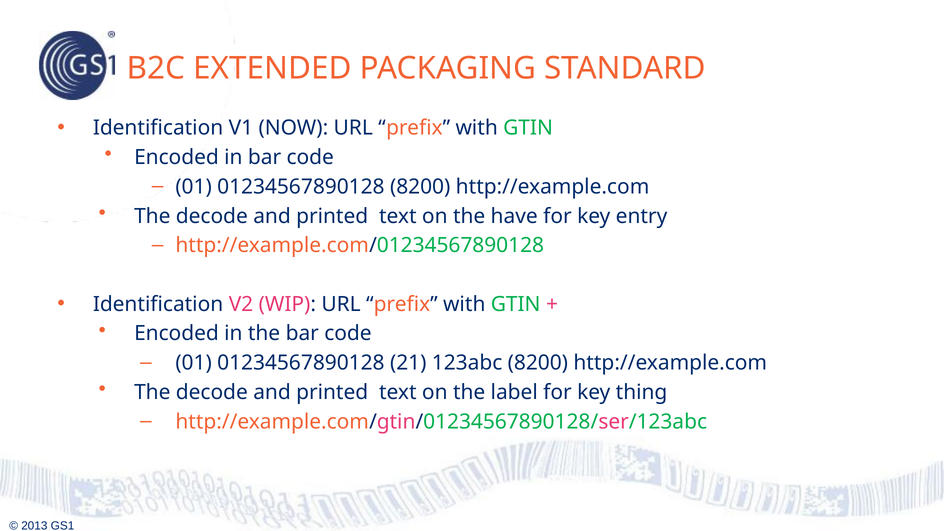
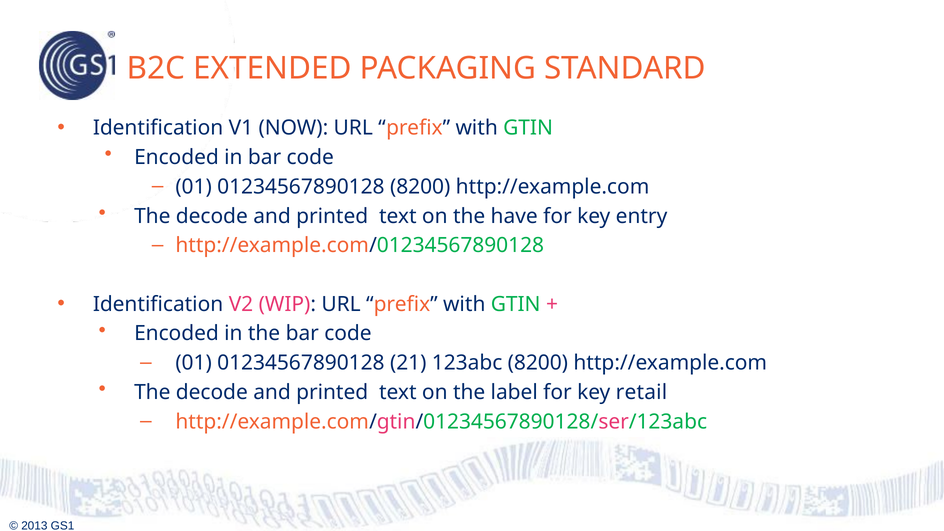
thing: thing -> retail (641, 392)
